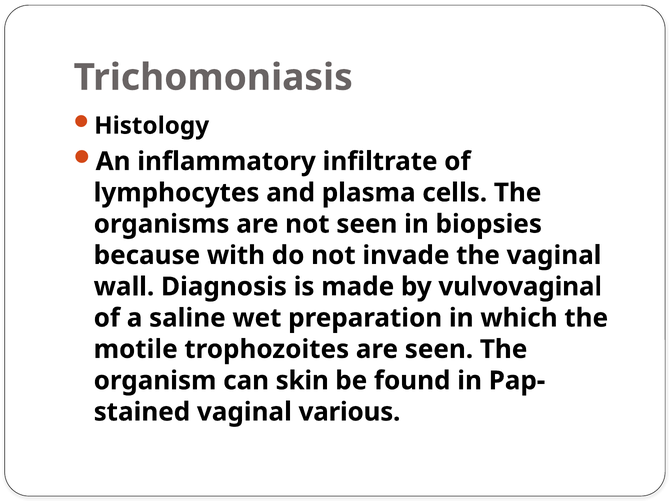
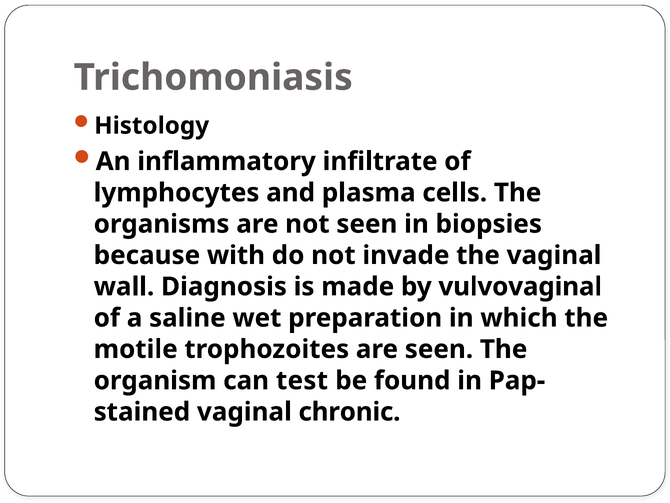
skin: skin -> test (302, 380)
various: various -> chronic (349, 412)
